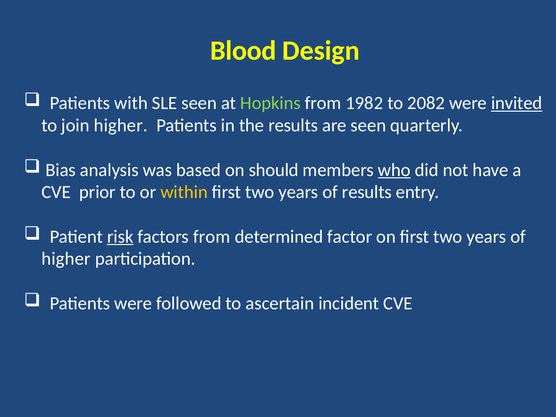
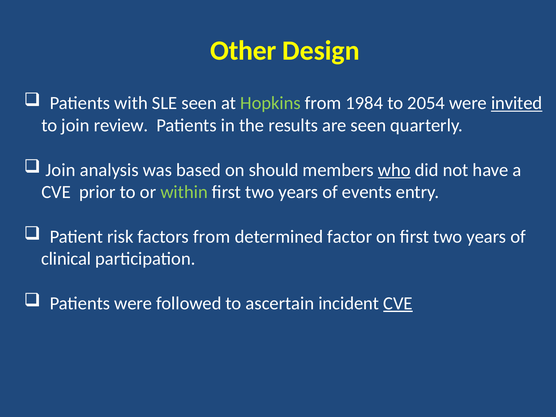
Blood: Blood -> Other (243, 51)
1982: 1982 -> 1984 (364, 103)
2082: 2082 -> 2054 (426, 103)
join higher: higher -> review (121, 125)
Bias: Bias -> Join (61, 170)
within colour: yellow -> light green (184, 192)
of results: results -> events (367, 192)
risk underline: present -> none (120, 237)
higher: higher -> clinical (66, 259)
CVE underline: none -> present (398, 303)
